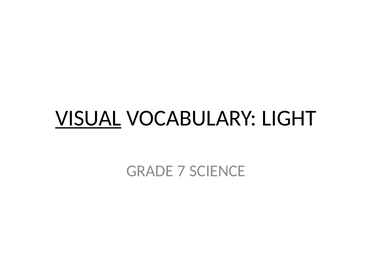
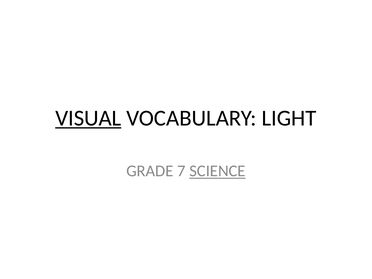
SCIENCE underline: none -> present (217, 171)
